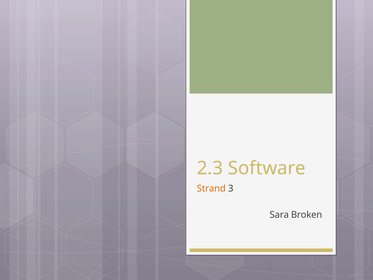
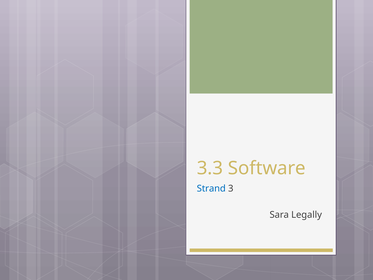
2.3: 2.3 -> 3.3 (210, 168)
Strand colour: orange -> blue (211, 188)
Broken: Broken -> Legally (307, 215)
